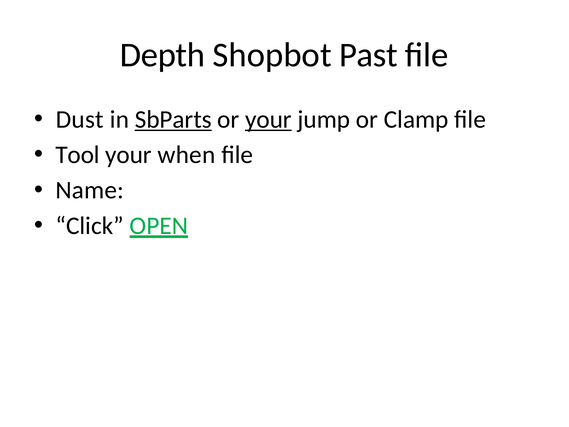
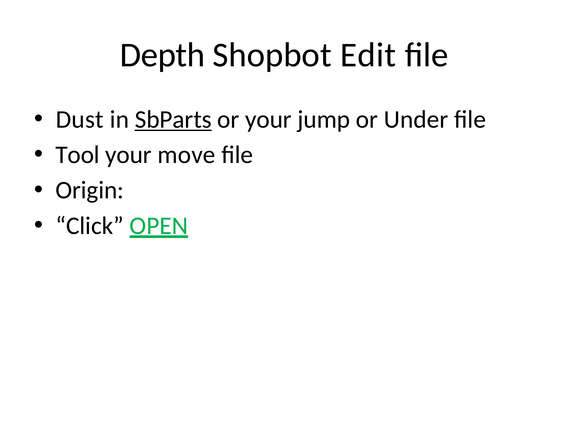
Past: Past -> Edit (368, 55)
your underline: present -> none (268, 119)
Clamp: Clamp -> Under (416, 119)
when: when -> move (187, 155)
Name: Name -> Origin (90, 190)
